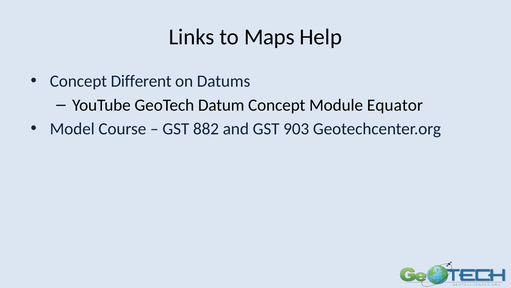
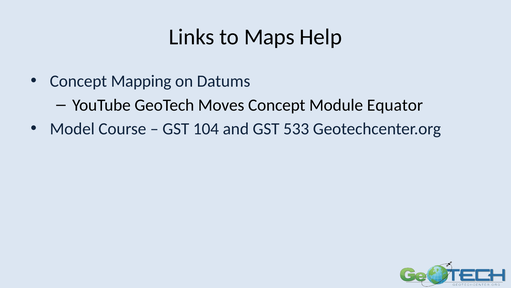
Different: Different -> Mapping (141, 81)
Datum: Datum -> Moves (221, 105)
882: 882 -> 104 (206, 129)
903: 903 -> 533 (296, 129)
